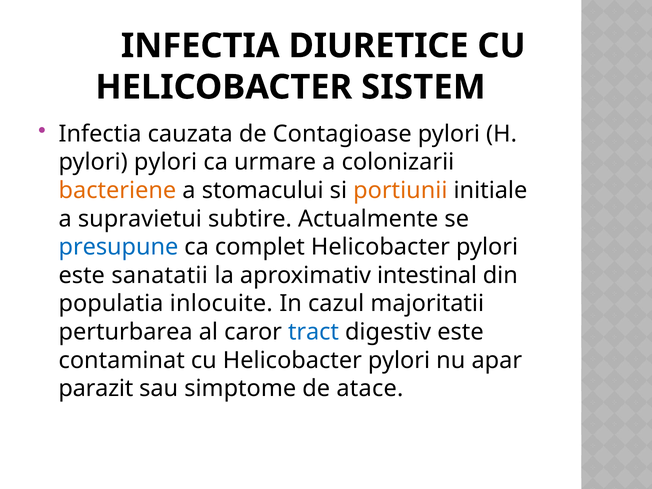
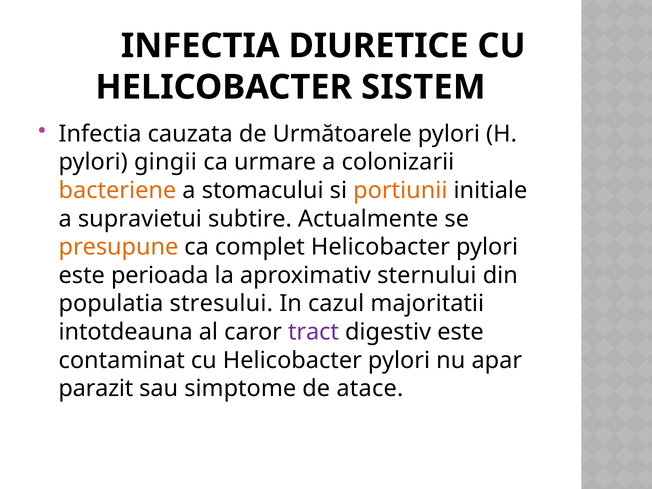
Contagioase: Contagioase -> Următoarele (342, 134)
pylori pylori: pylori -> gingii (165, 162)
presupune colour: blue -> orange (118, 247)
sanatatii: sanatatii -> perioada (160, 275)
intestinal: intestinal -> sternului (427, 275)
inlocuite: inlocuite -> stresului (221, 304)
perturbarea: perturbarea -> intotdeauna (126, 332)
tract colour: blue -> purple (313, 332)
